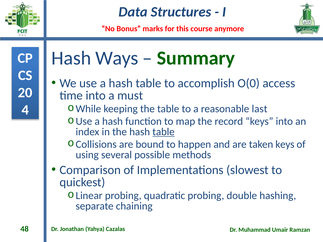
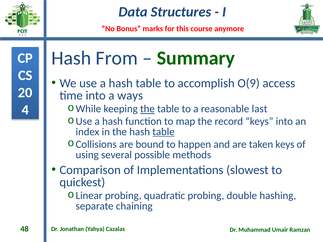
Ways: Ways -> From (117, 58)
O(0: O(0 -> O(9 (249, 83)
must: must -> ways (130, 96)
the underline: none -> present (147, 109)
